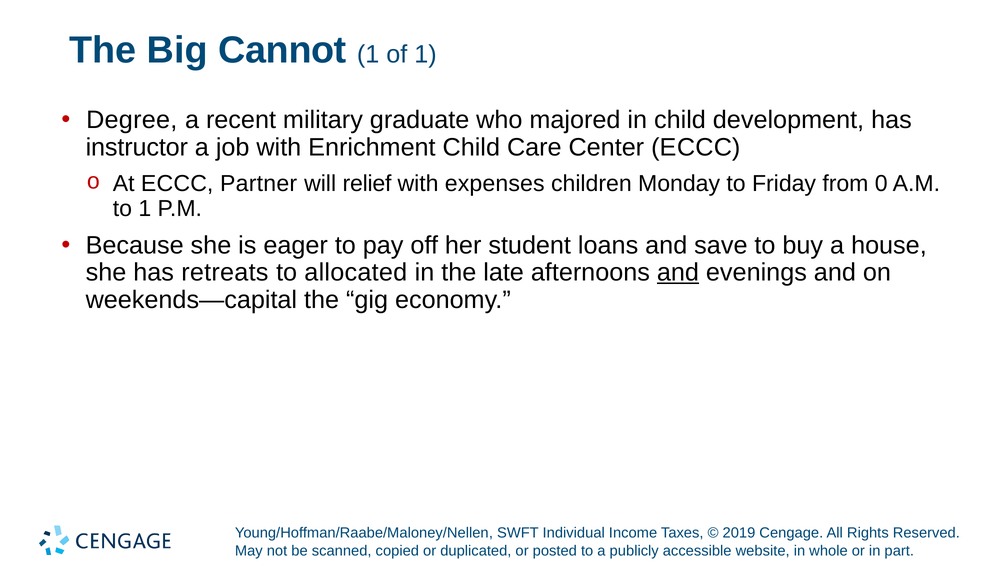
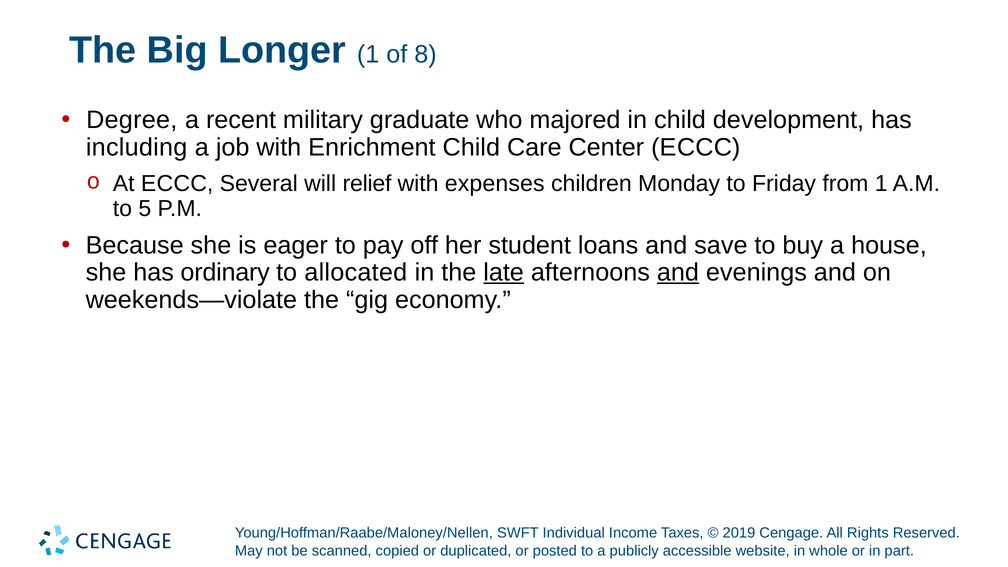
Cannot: Cannot -> Longer (282, 50)
of 1: 1 -> 8 (425, 55)
instructor: instructor -> including (137, 147)
Partner: Partner -> Several (259, 184)
from 0: 0 -> 1 (881, 184)
to 1: 1 -> 5 (145, 209)
retreats: retreats -> ordinary (225, 273)
late underline: none -> present (504, 273)
weekends—capital: weekends—capital -> weekends—violate (191, 300)
